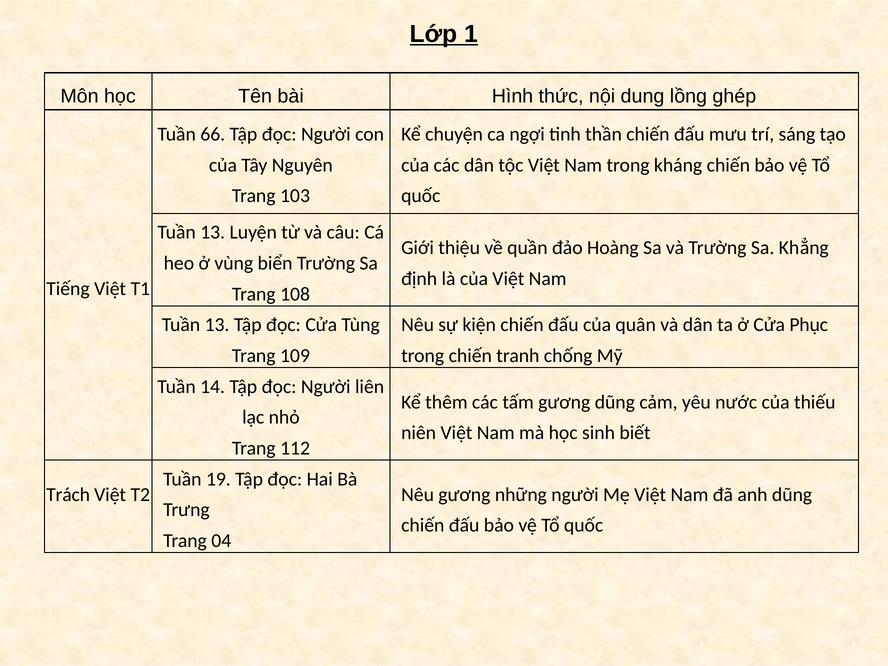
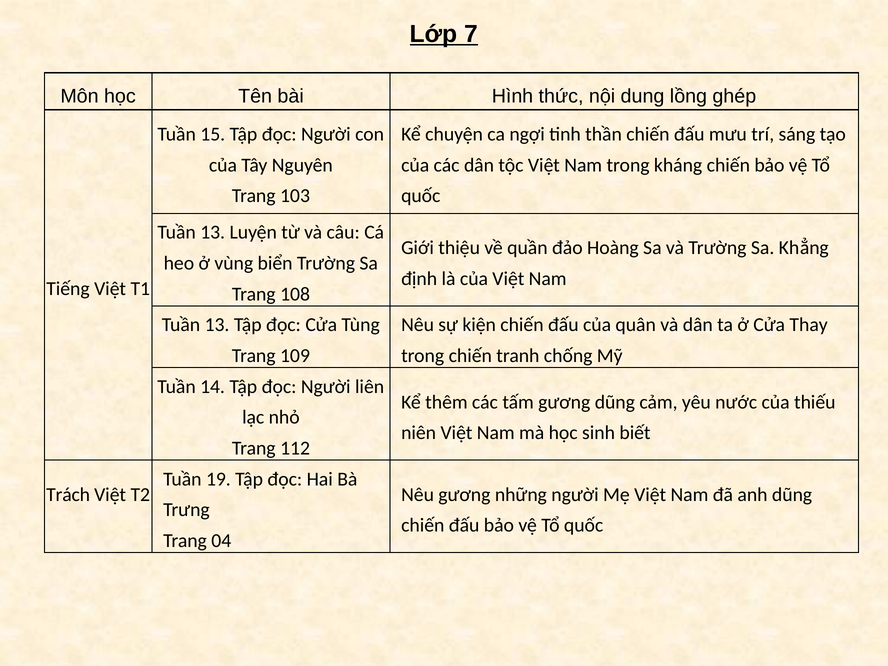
1: 1 -> 7 (471, 34)
66: 66 -> 15 (213, 134)
Phục: Phục -> Thay (809, 325)
